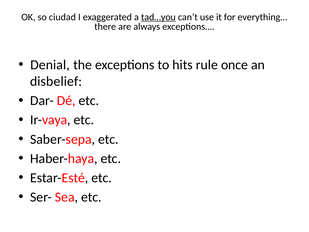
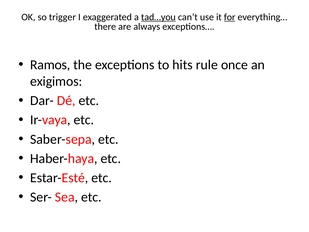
ciudad: ciudad -> trigger (62, 17)
for underline: none -> present (230, 17)
Denial: Denial -> Ramos (50, 65)
disbelief: disbelief -> exigimos (56, 81)
